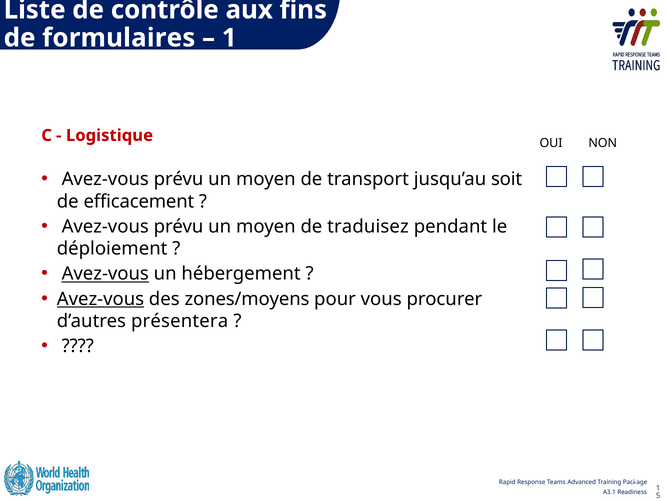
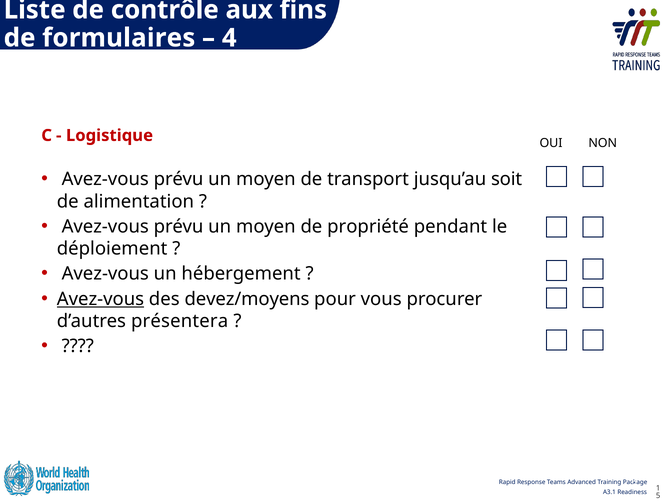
1: 1 -> 4 (229, 38)
efficacement: efficacement -> alimentation (139, 201)
traduisez: traduisez -> propriété (368, 226)
Avez-vous underline: present -> none (105, 273)
zones/moyens: zones/moyens -> devez/moyens (247, 298)
